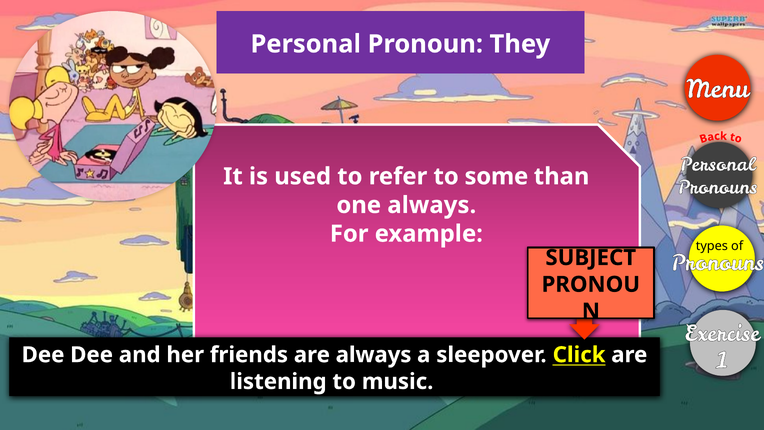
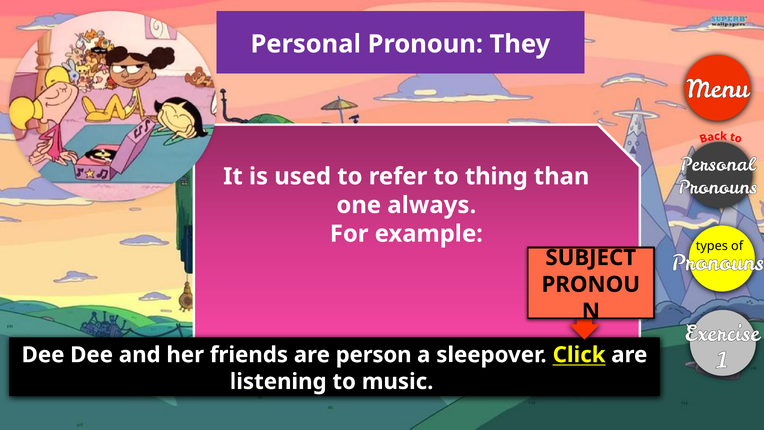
some: some -> thing (496, 176)
are always: always -> person (374, 355)
